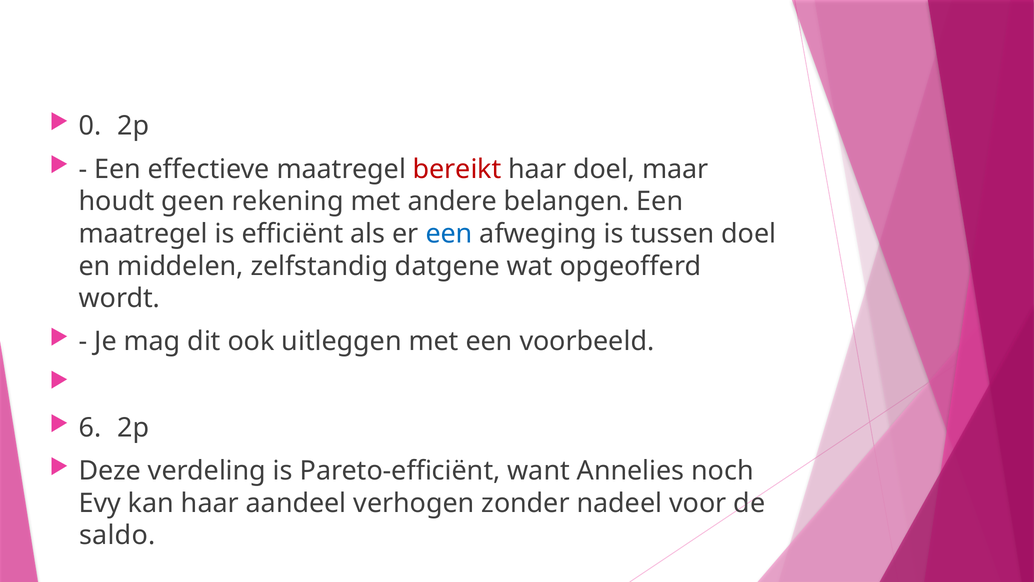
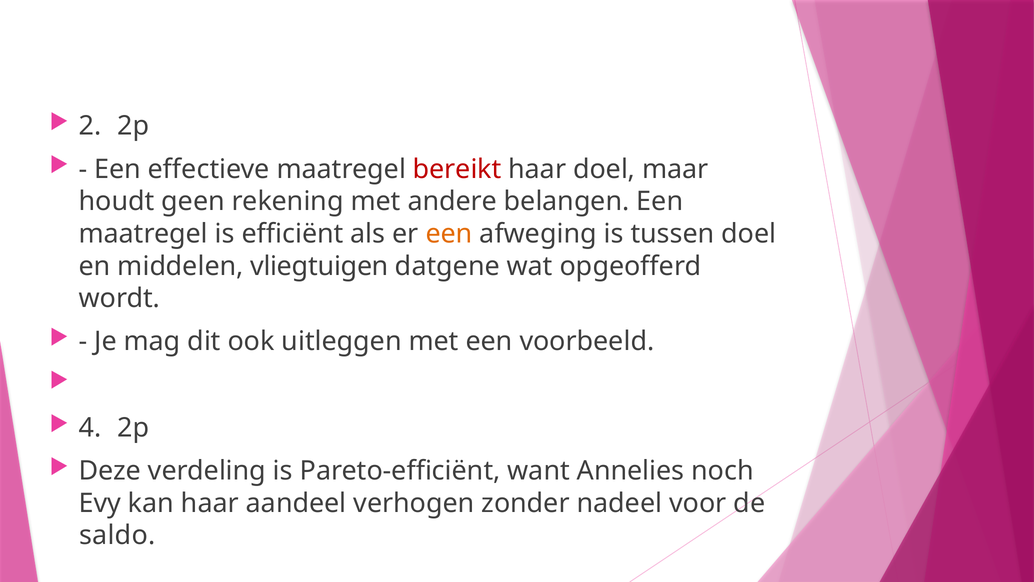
0: 0 -> 2 (90, 126)
een colour: blue -> orange (449, 234)
zelfstandig: zelfstandig -> vliegtuigen (319, 266)
6: 6 -> 4 (90, 428)
